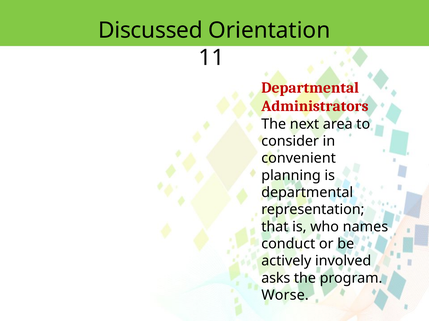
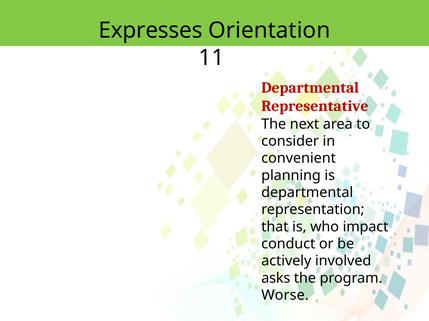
Discussed: Discussed -> Expresses (150, 31)
Administrators: Administrators -> Representative (315, 106)
names: names -> impact (366, 227)
